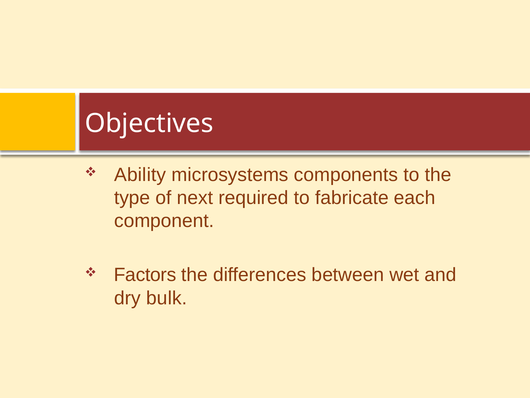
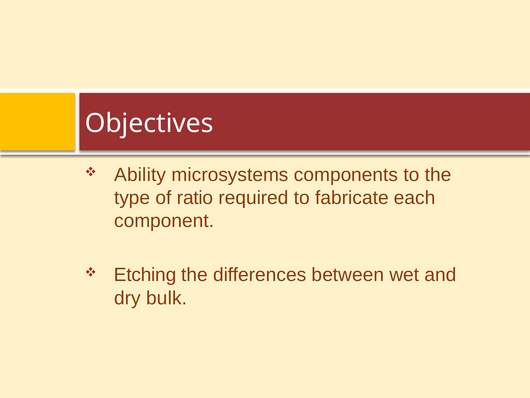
next: next -> ratio (195, 197)
Factors: Factors -> Etching (145, 275)
